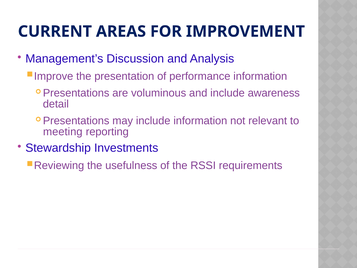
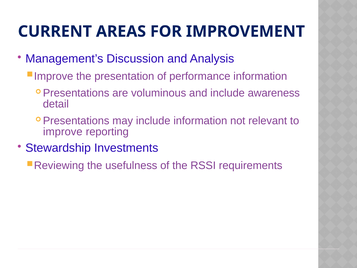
meeting: meeting -> improve (63, 132)
